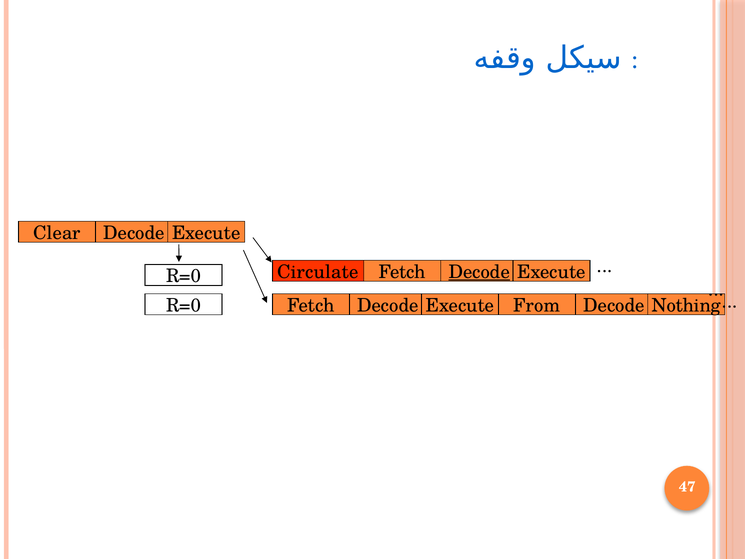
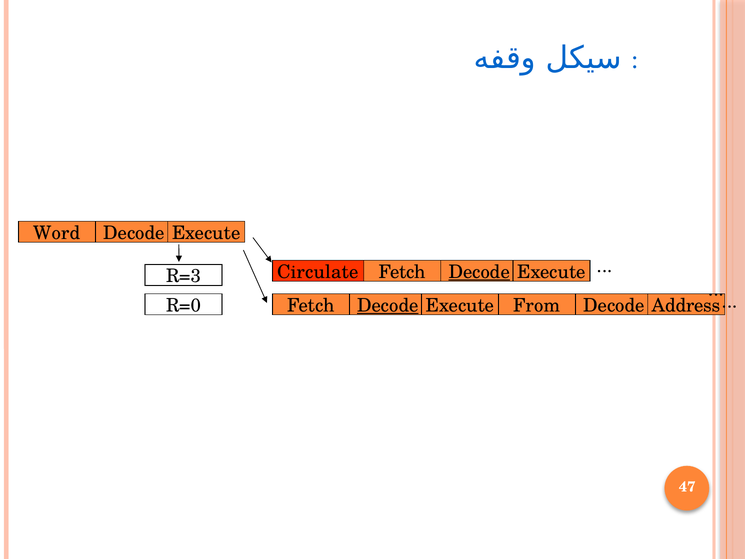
Clear: Clear -> Word (57, 233)
R=0: R=0 -> R=3 (184, 276)
Decode underline: none -> present (388, 305)
Nothing: Nothing -> Address (686, 305)
